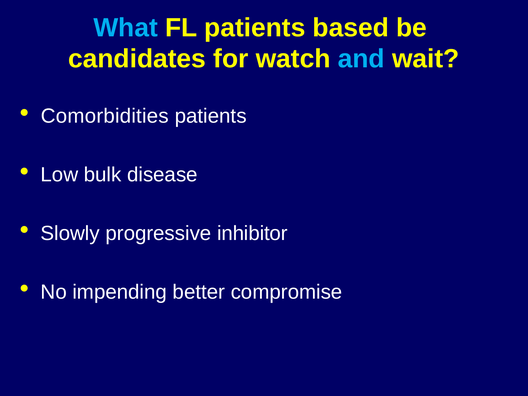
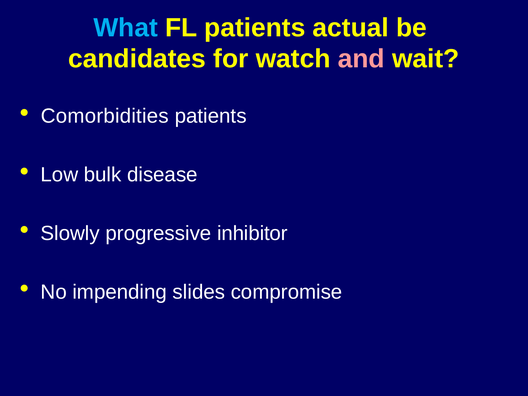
based: based -> actual (351, 28)
and colour: light blue -> pink (361, 59)
better: better -> slides (199, 292)
